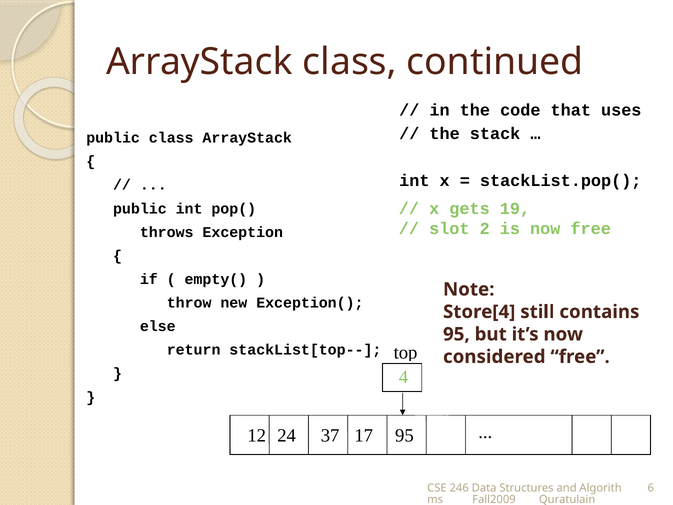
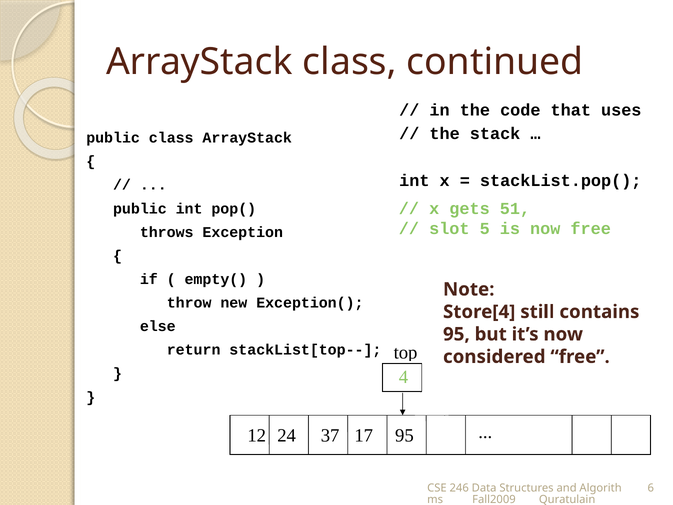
19: 19 -> 51 (515, 209)
slot 2: 2 -> 5 (485, 229)
